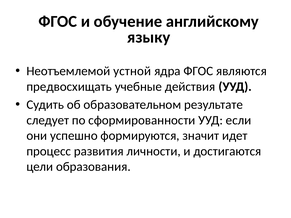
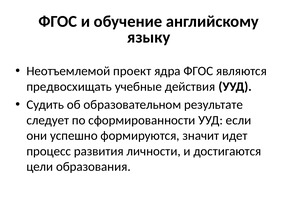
устной: устной -> проект (132, 71)
